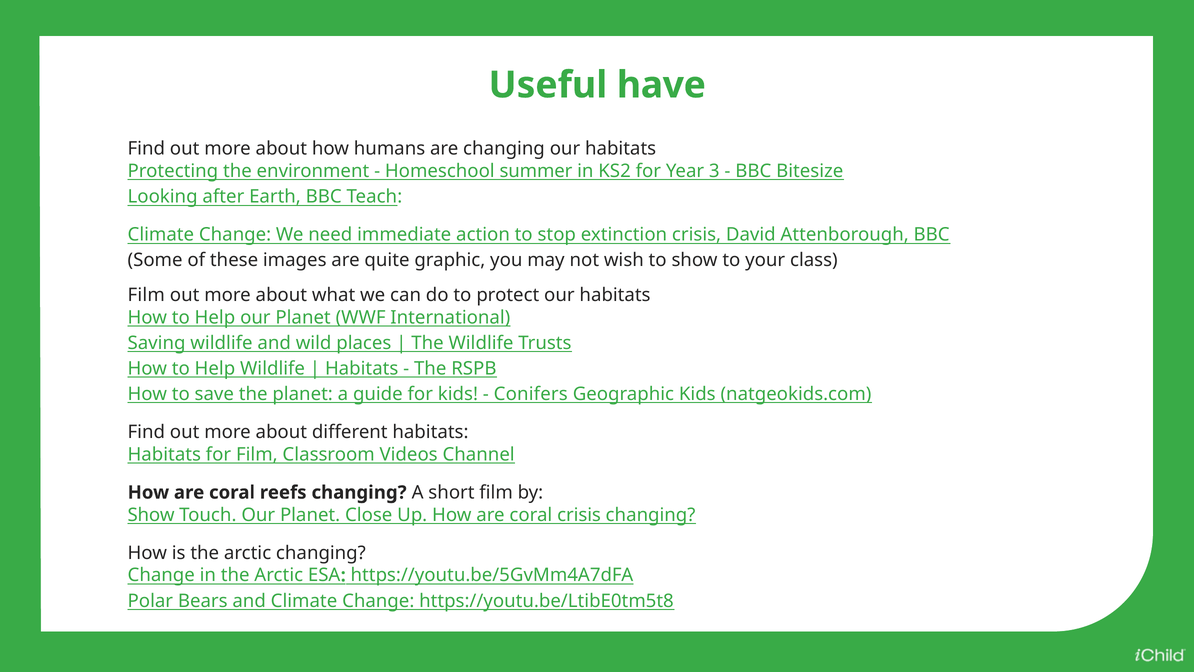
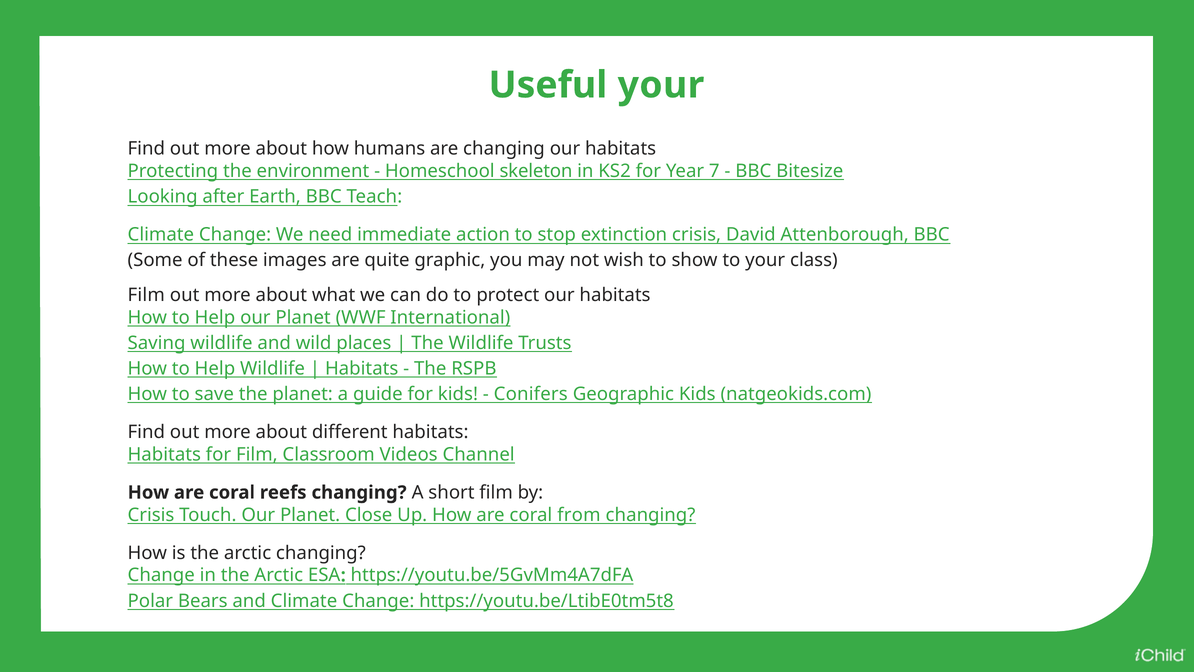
Useful have: have -> your (661, 85)
summer: summer -> skeleton (536, 171)
3: 3 -> 7 (714, 171)
Show: Show -> Crisis (151, 515)
coral crisis: crisis -> from (579, 515)
